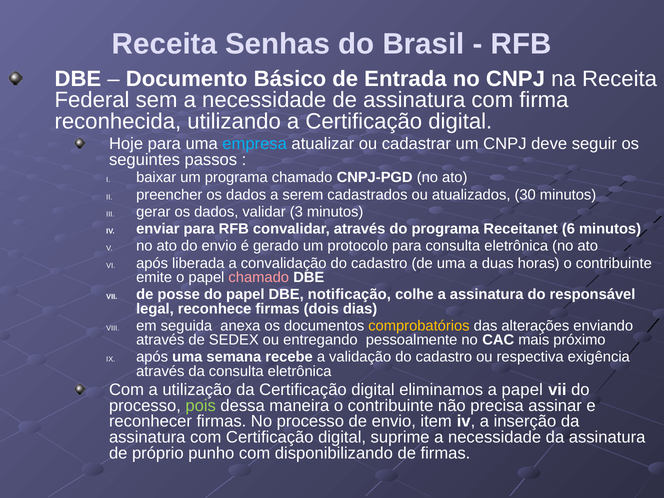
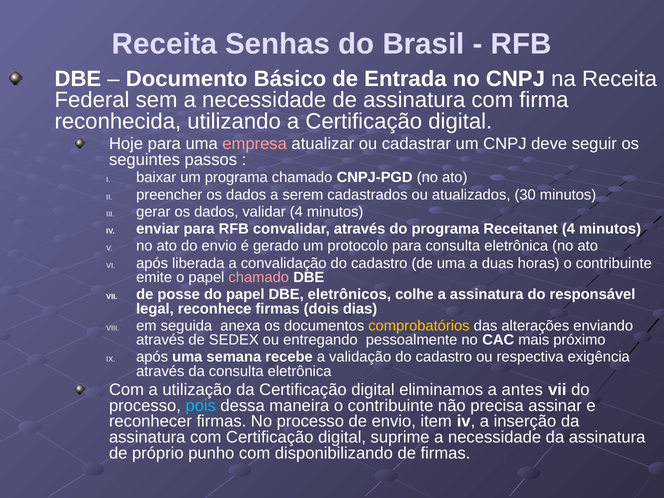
empresa colour: light blue -> pink (255, 144)
validar 3: 3 -> 4 (296, 212)
Receitanet 6: 6 -> 4 (568, 229)
notificação: notificação -> eletrônicos (349, 295)
a papel: papel -> antes (522, 390)
pois colour: light green -> light blue (201, 406)
